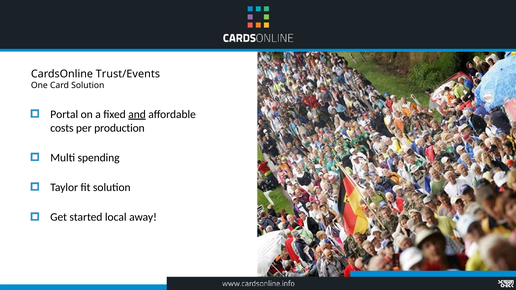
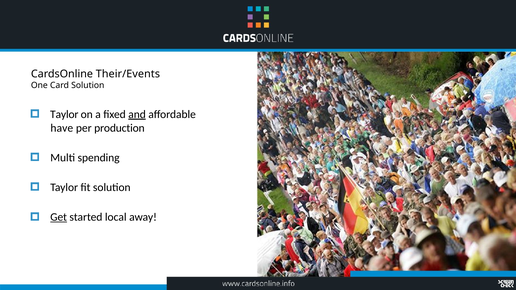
Trust/Events: Trust/Events -> Their/Events (128, 74)
Portal: Portal -> Taylor (64, 114)
costs: costs -> have (62, 128)
Get underline: none -> present (59, 217)
